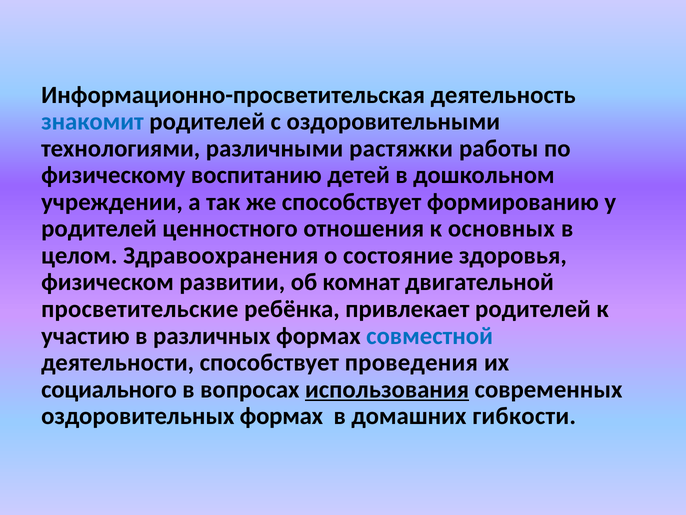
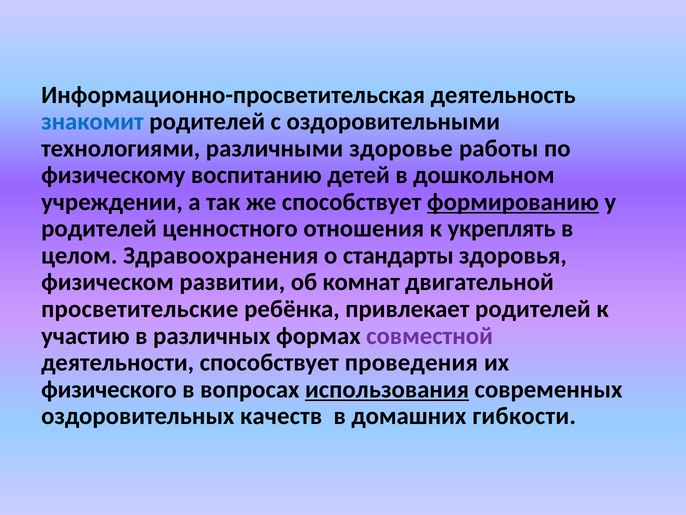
растяжки: растяжки -> здоровье (401, 148)
формированию underline: none -> present (513, 202)
основных: основных -> укреплять (502, 229)
состояние: состояние -> стандарты (398, 255)
совместной colour: blue -> purple (430, 336)
социального: социального -> физического (109, 389)
оздоровительных формах: формах -> качеств (281, 416)
